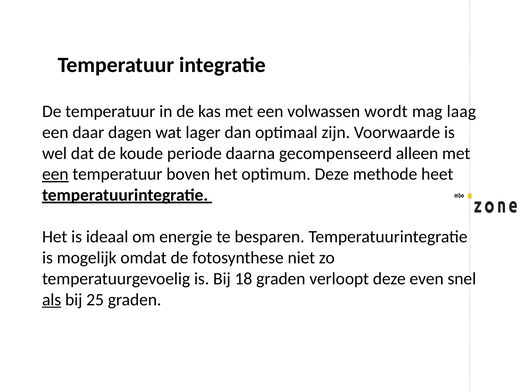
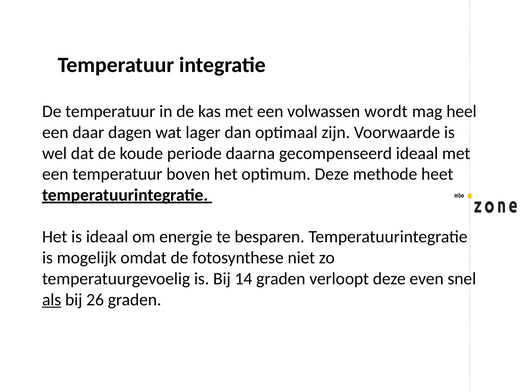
laag: laag -> heel (461, 111)
gecompenseerd alleen: alleen -> ideaal (417, 153)
een underline: present -> none (55, 174)
18: 18 -> 14 (243, 278)
25: 25 -> 26 (95, 299)
